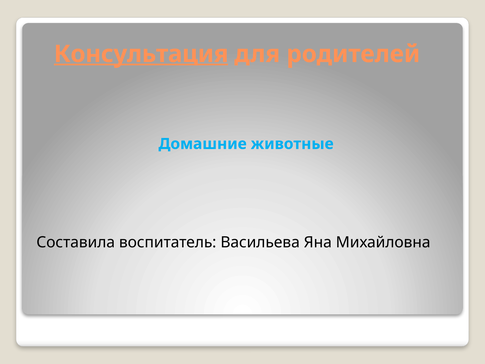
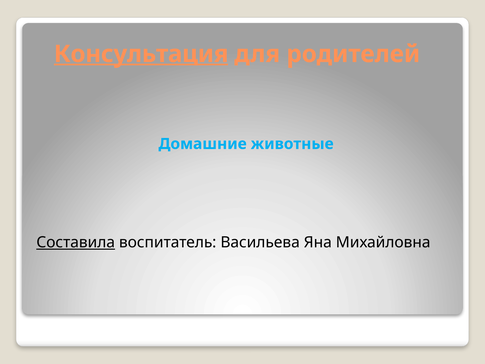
Составила underline: none -> present (76, 242)
